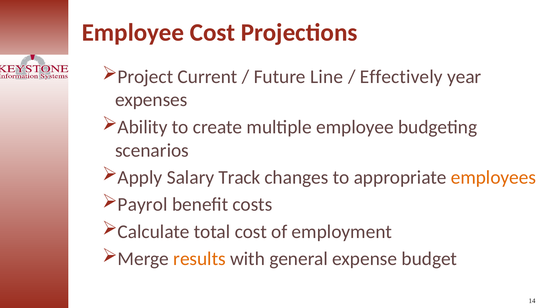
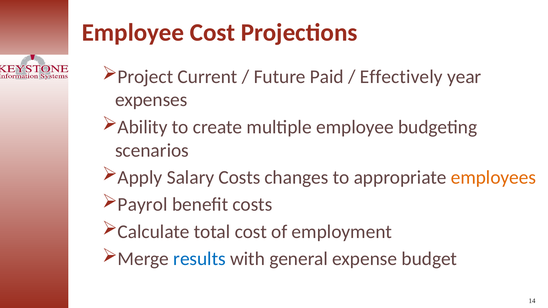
Line: Line -> Paid (327, 77)
Salary Track: Track -> Costs (239, 178)
results colour: orange -> blue (200, 259)
